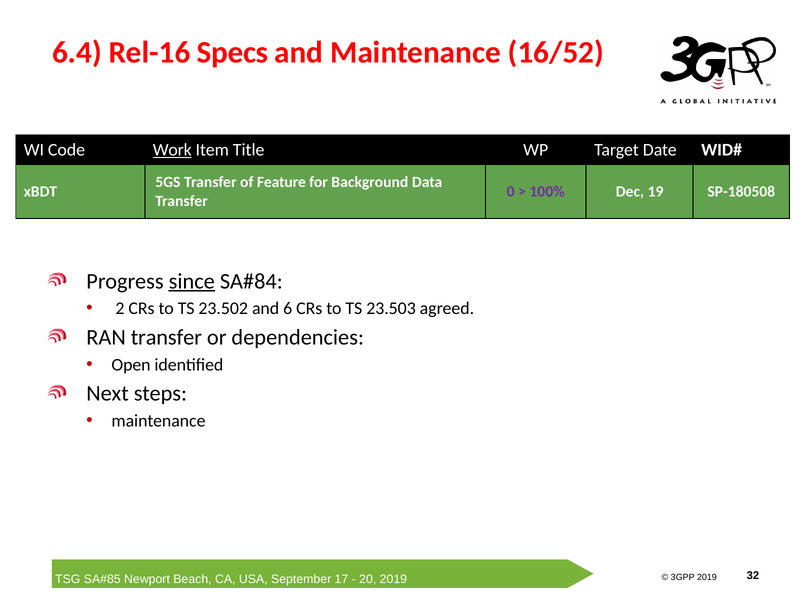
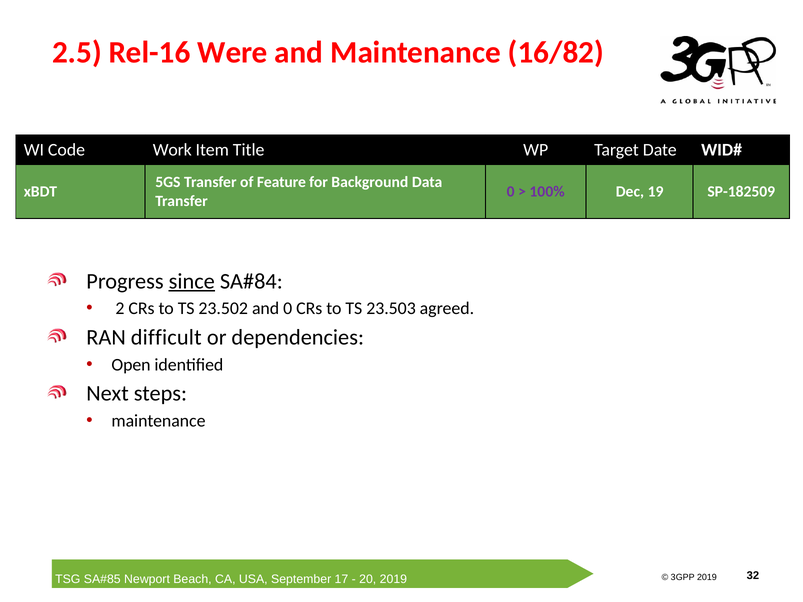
6.4: 6.4 -> 2.5 (77, 52)
Specs: Specs -> Were (233, 52)
16/52: 16/52 -> 16/82 (556, 52)
Work underline: present -> none (172, 150)
SP-180508: SP-180508 -> SP-182509 (741, 192)
and 6: 6 -> 0 (288, 309)
RAN transfer: transfer -> difficult (166, 338)
